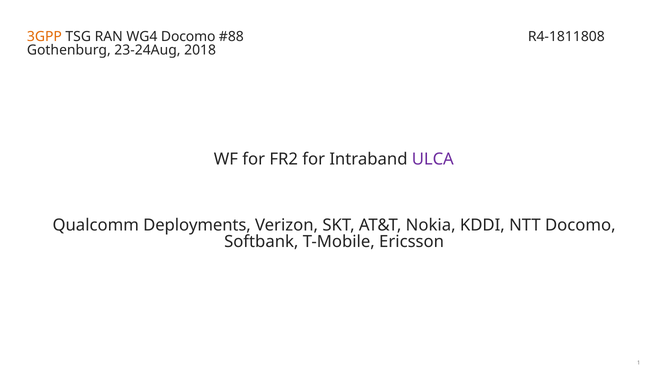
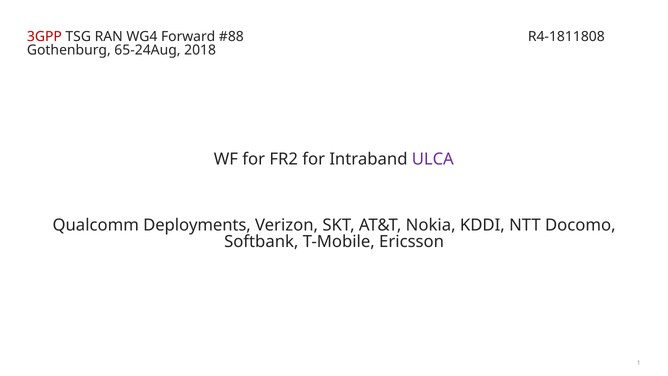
3GPP colour: orange -> red (44, 36)
WG4 Docomo: Docomo -> Forward (188, 36)
23-24Aug: 23-24Aug -> 65-24Aug (147, 50)
